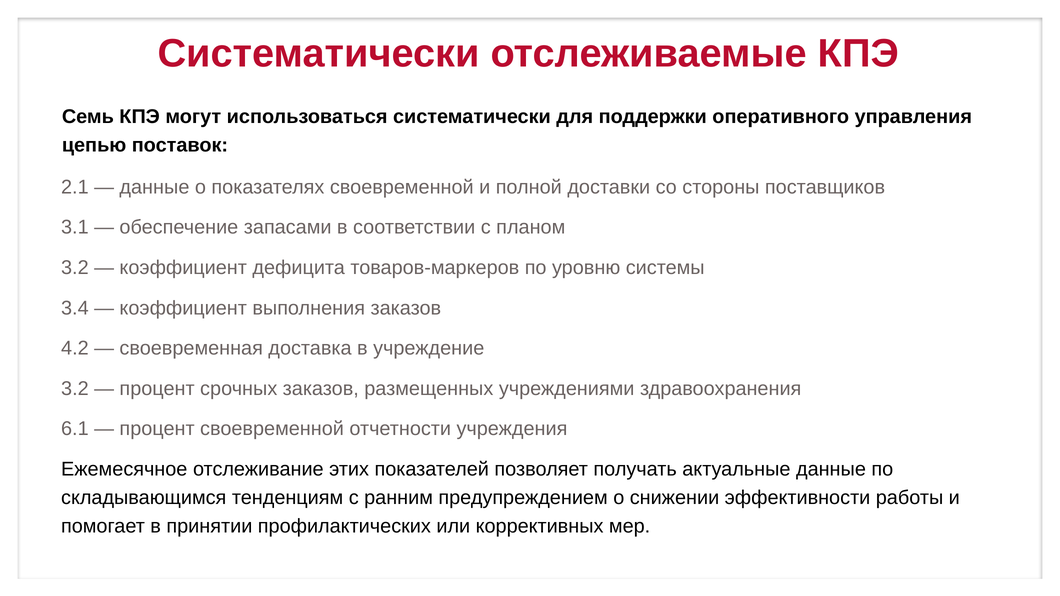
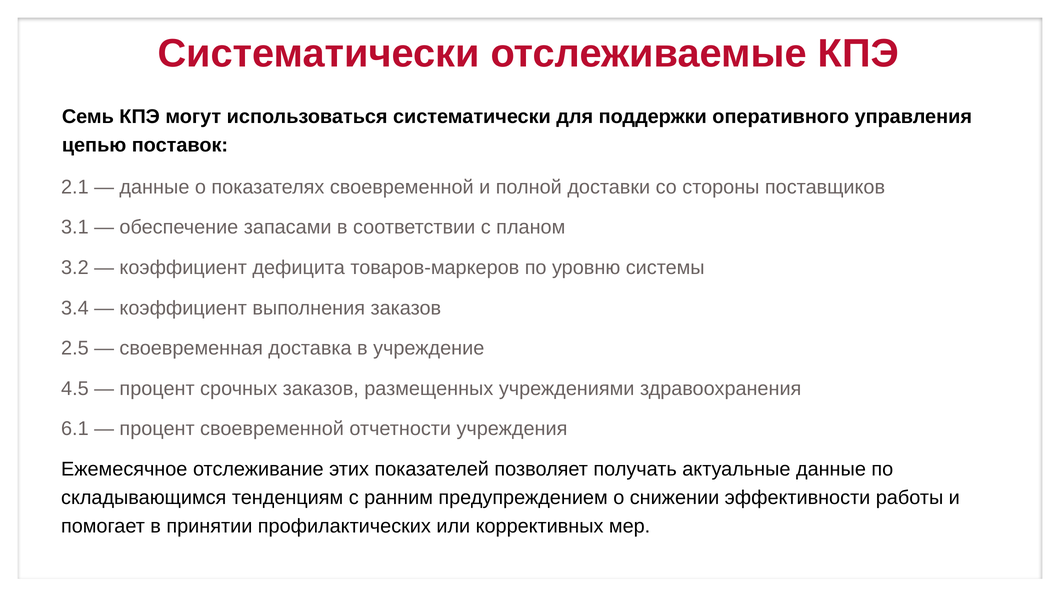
4.2: 4.2 -> 2.5 (75, 348)
3.2: 3.2 -> 4.5 (75, 389)
